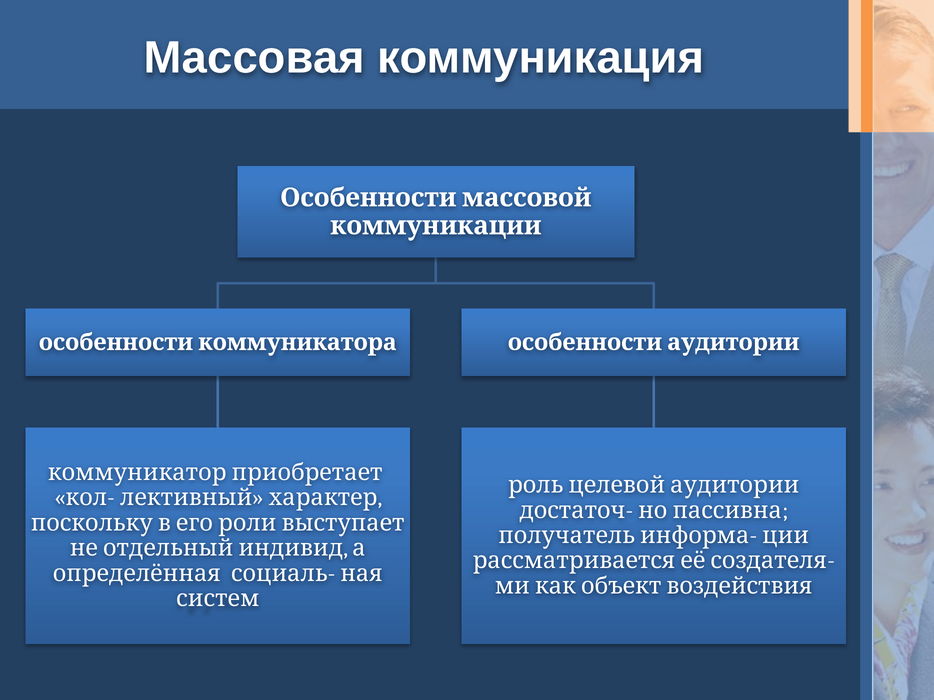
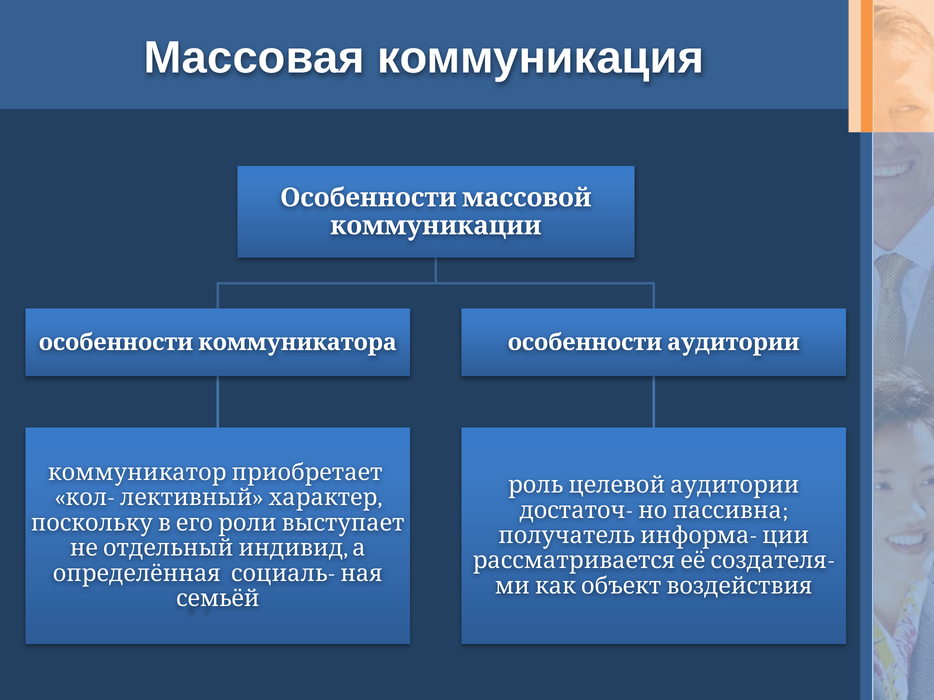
систем: систем -> семьёй (218, 599)
